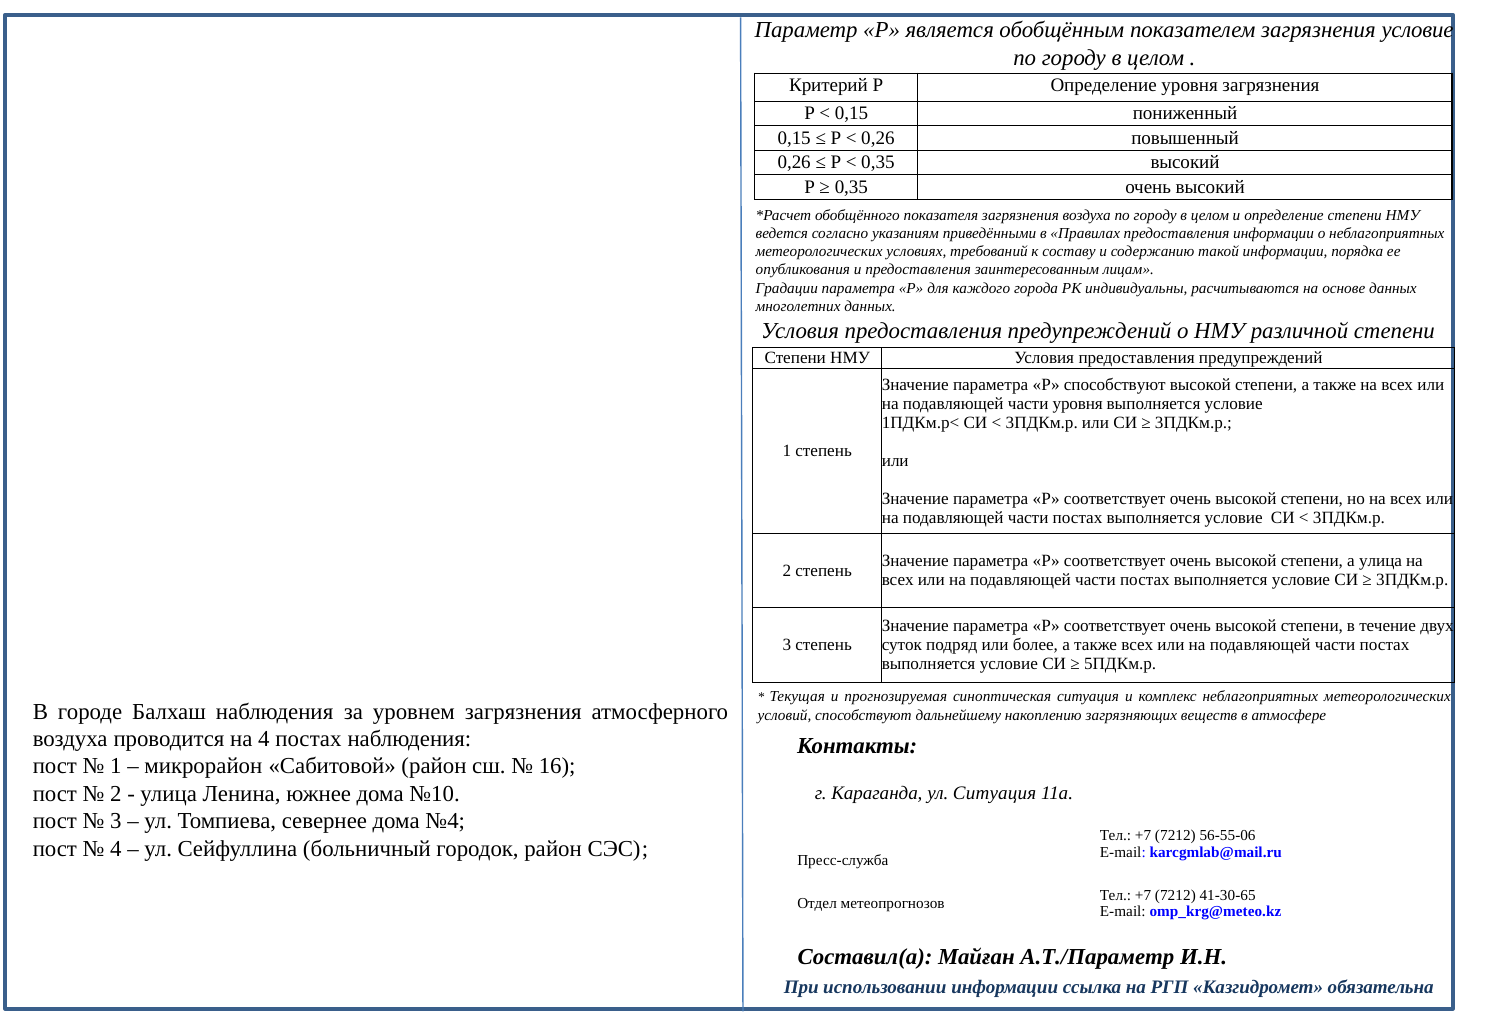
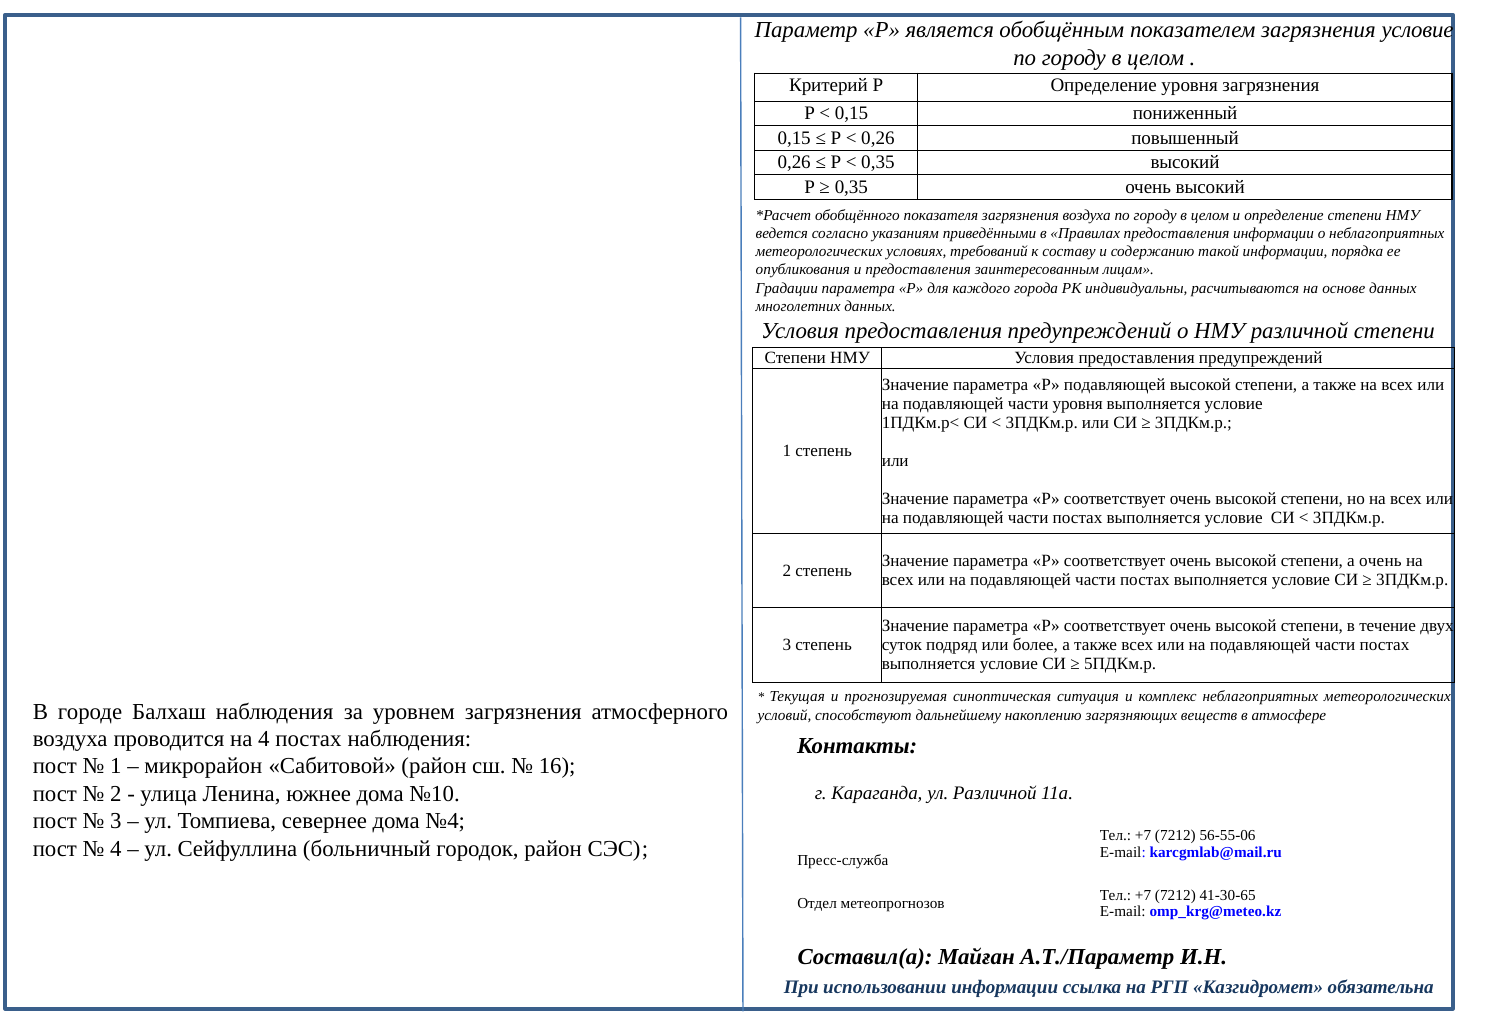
Р способствуют: способствуют -> подавляющей (1115, 384)
а улица: улица -> очень (1380, 561)
ул Ситуация: Ситуация -> Различной (995, 793)
